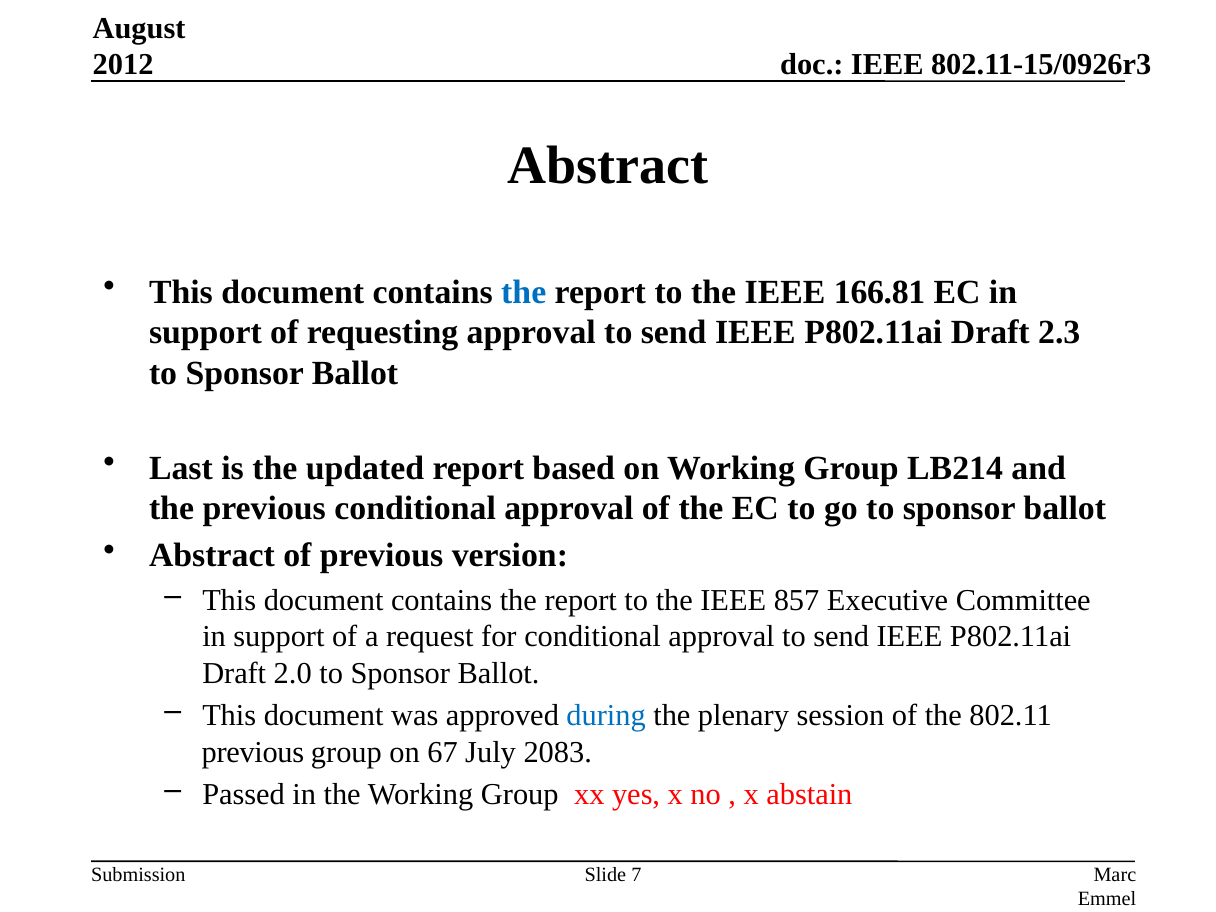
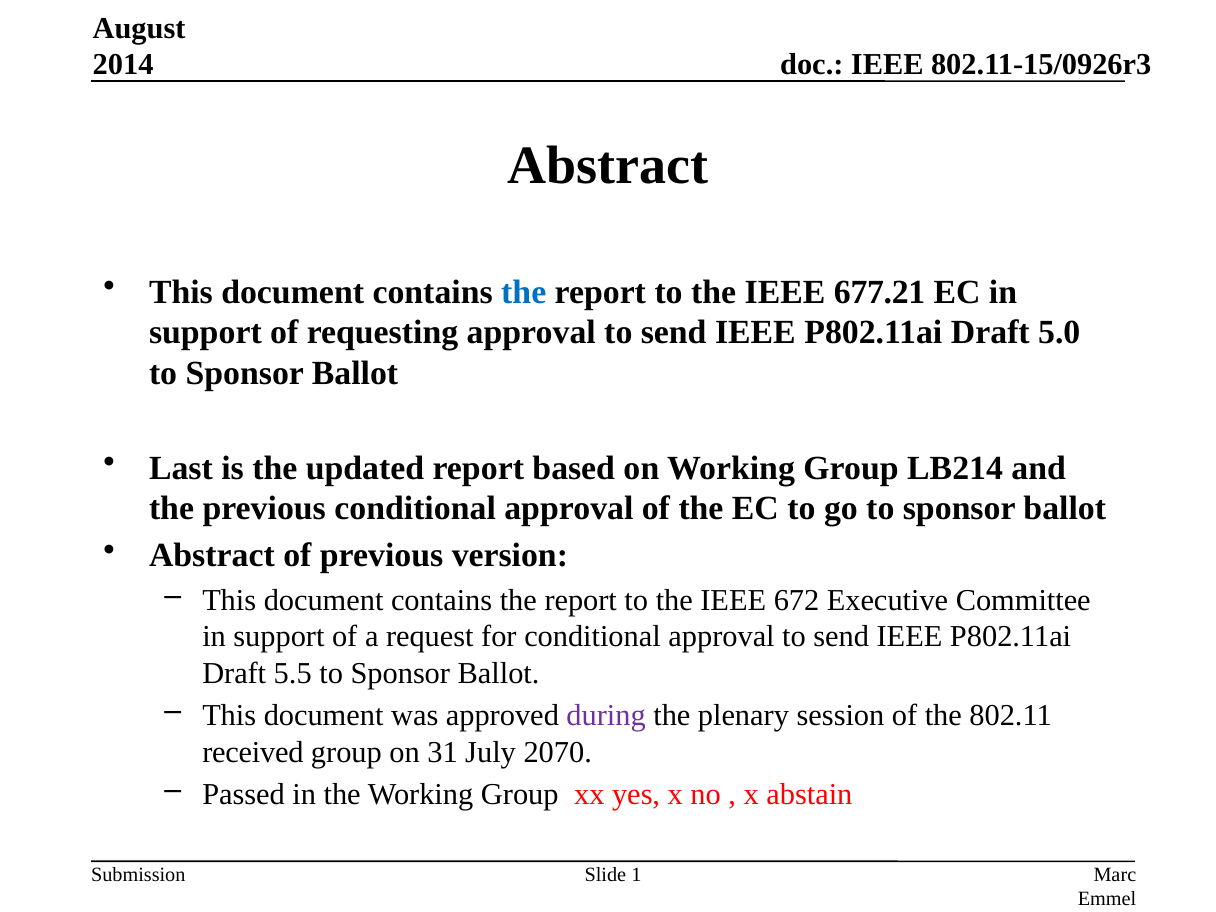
2012: 2012 -> 2014 (123, 65)
166.81: 166.81 -> 677.21 (880, 292)
2.3: 2.3 -> 5.0 (1059, 333)
857: 857 -> 672 (797, 600)
2.0: 2.0 -> 5.5 (293, 673)
during colour: blue -> purple (606, 716)
previous: previous -> received (253, 752)
67: 67 -> 31 (443, 752)
2083: 2083 -> 2070 (558, 752)
7: 7 -> 1 (636, 875)
